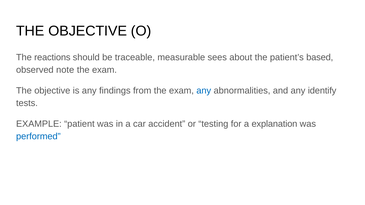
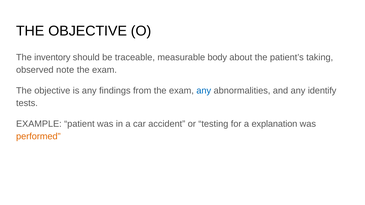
reactions: reactions -> inventory (52, 57)
sees: sees -> body (217, 57)
based: based -> taking (320, 57)
performed colour: blue -> orange (38, 137)
